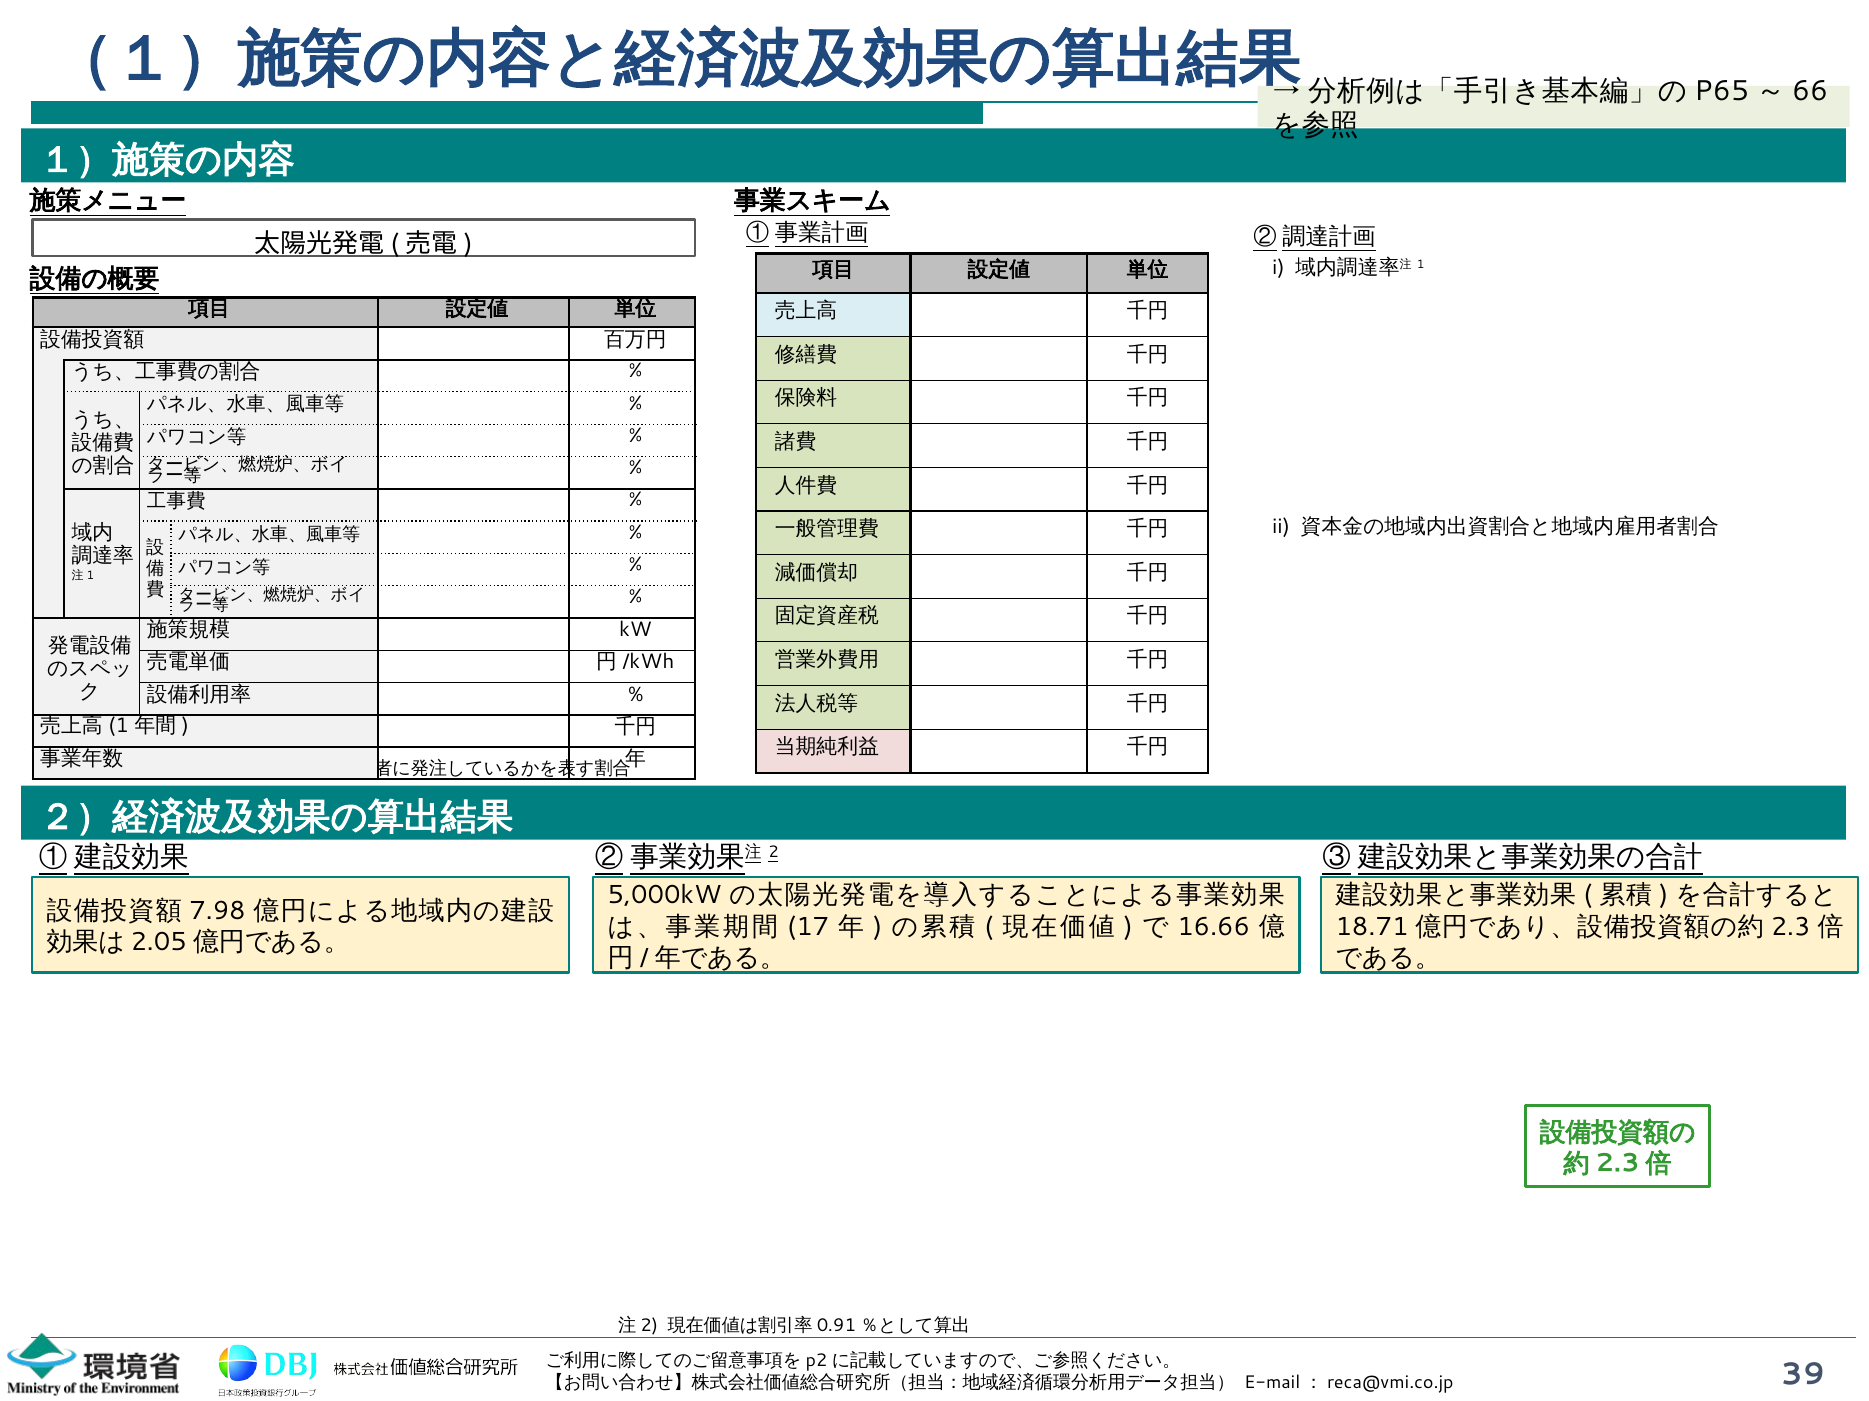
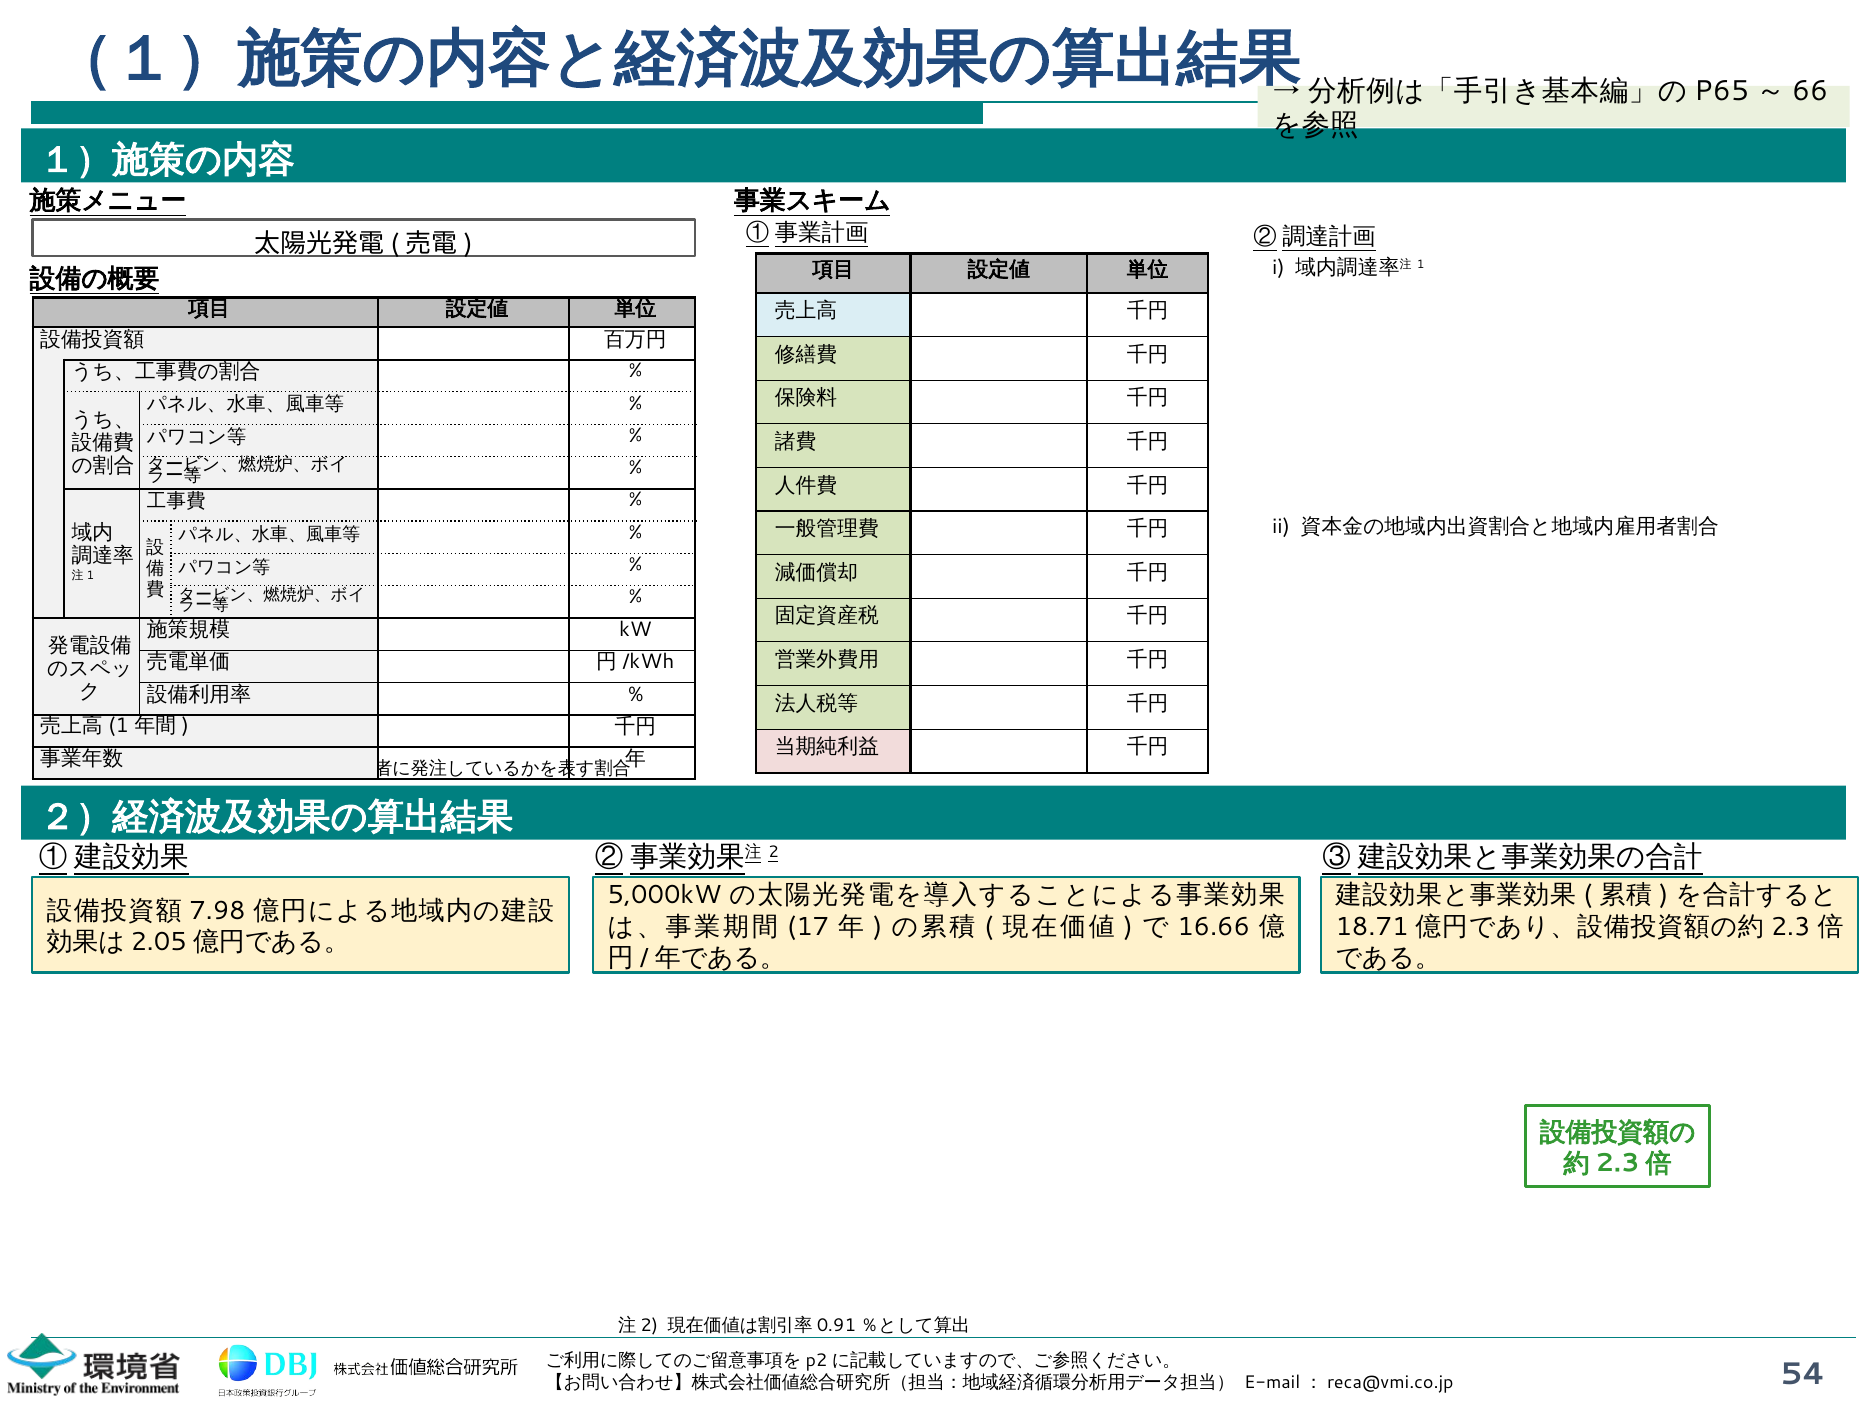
39: 39 -> 54 (1803, 1375)
